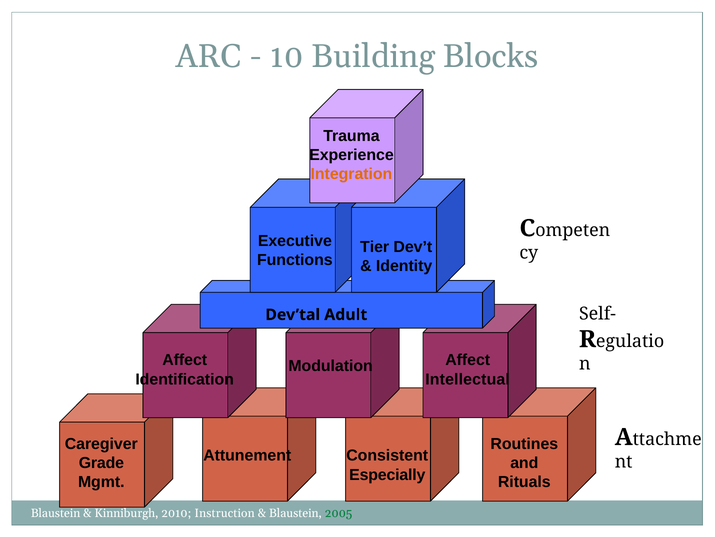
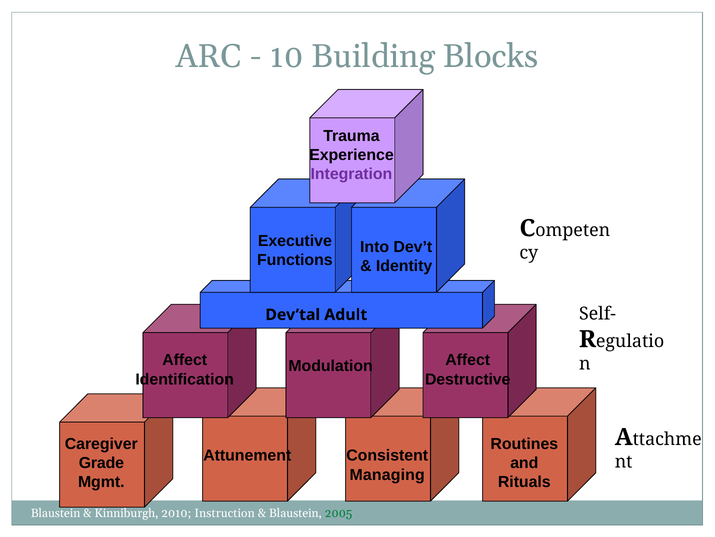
Integration colour: orange -> purple (351, 174)
Tier: Tier -> Into (375, 247)
Intellectual: Intellectual -> Destructive (468, 379)
Especially: Especially -> Managing (387, 474)
